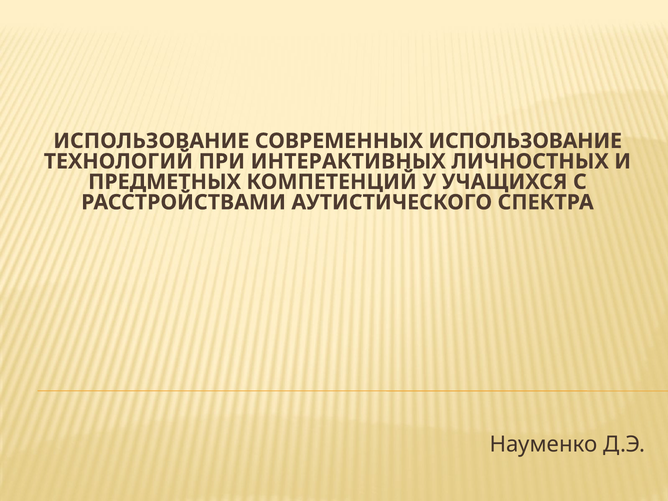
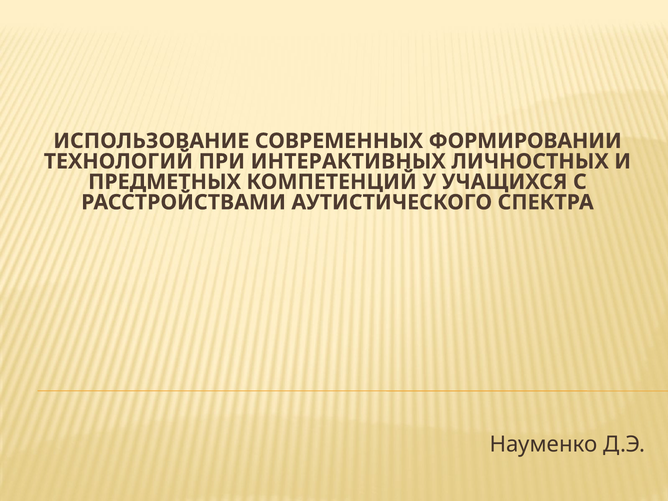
СОВРЕМЕННЫХ ИСПОЛЬЗОВАНИЕ: ИСПОЛЬЗОВАНИЕ -> ФОРМИРОВАНИИ (525, 141)
